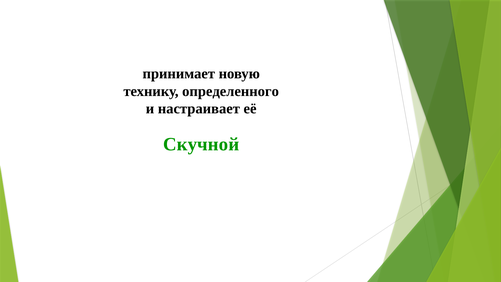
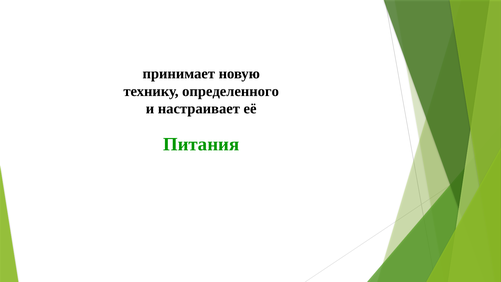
Скучной: Скучной -> Питания (201, 144)
